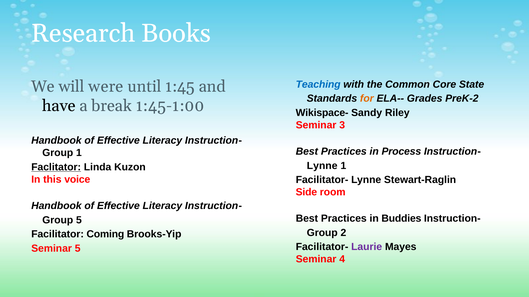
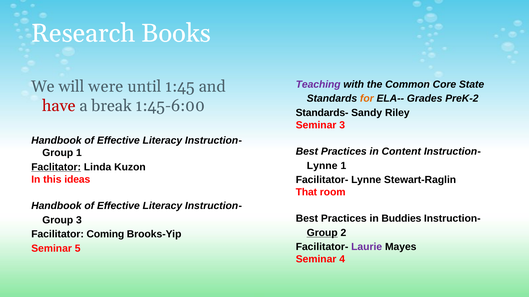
Teaching colour: blue -> purple (318, 85)
have colour: black -> red (59, 106)
1:45-1:00: 1:45-1:00 -> 1:45-6:00 (170, 106)
Wikispace-: Wikispace- -> Standards- (322, 113)
Process: Process -> Content (401, 152)
voice: voice -> ideas (77, 180)
Side: Side -> That (306, 192)
Group 5: 5 -> 3 (79, 220)
Group underline: none -> present (322, 233)
